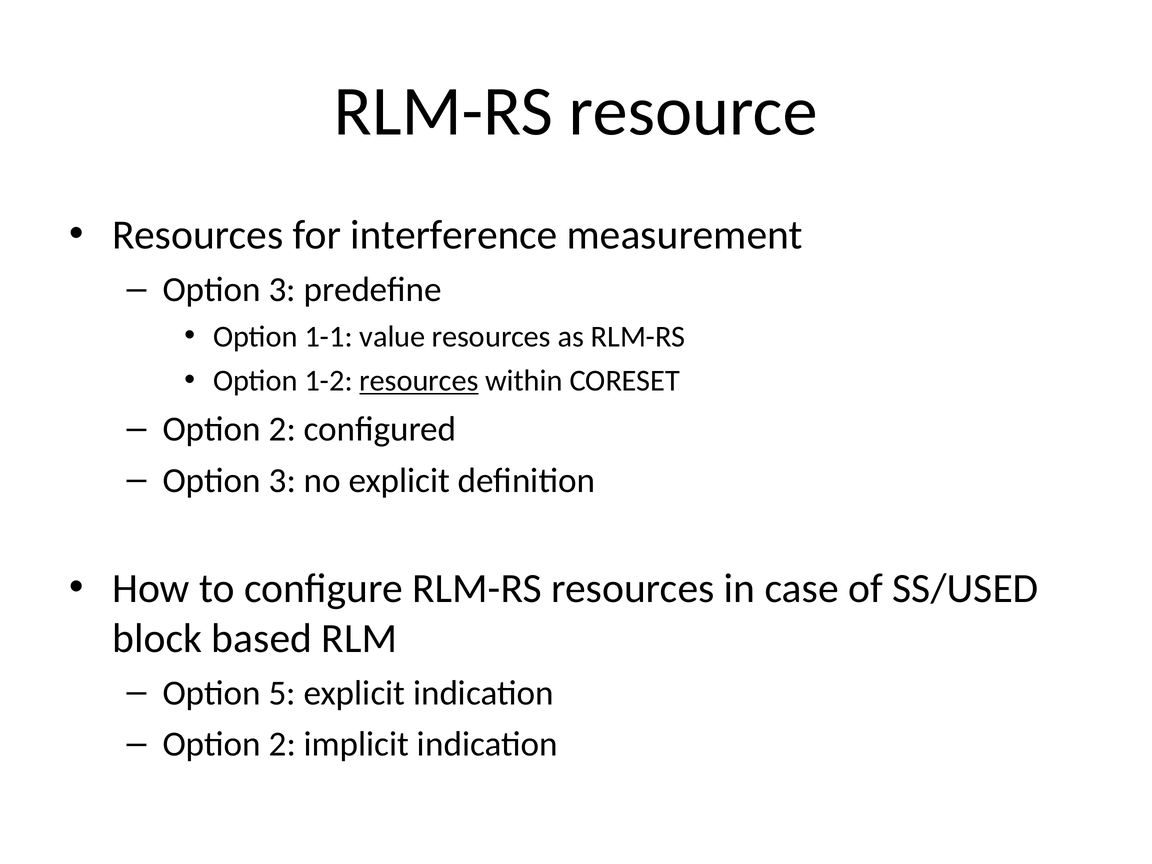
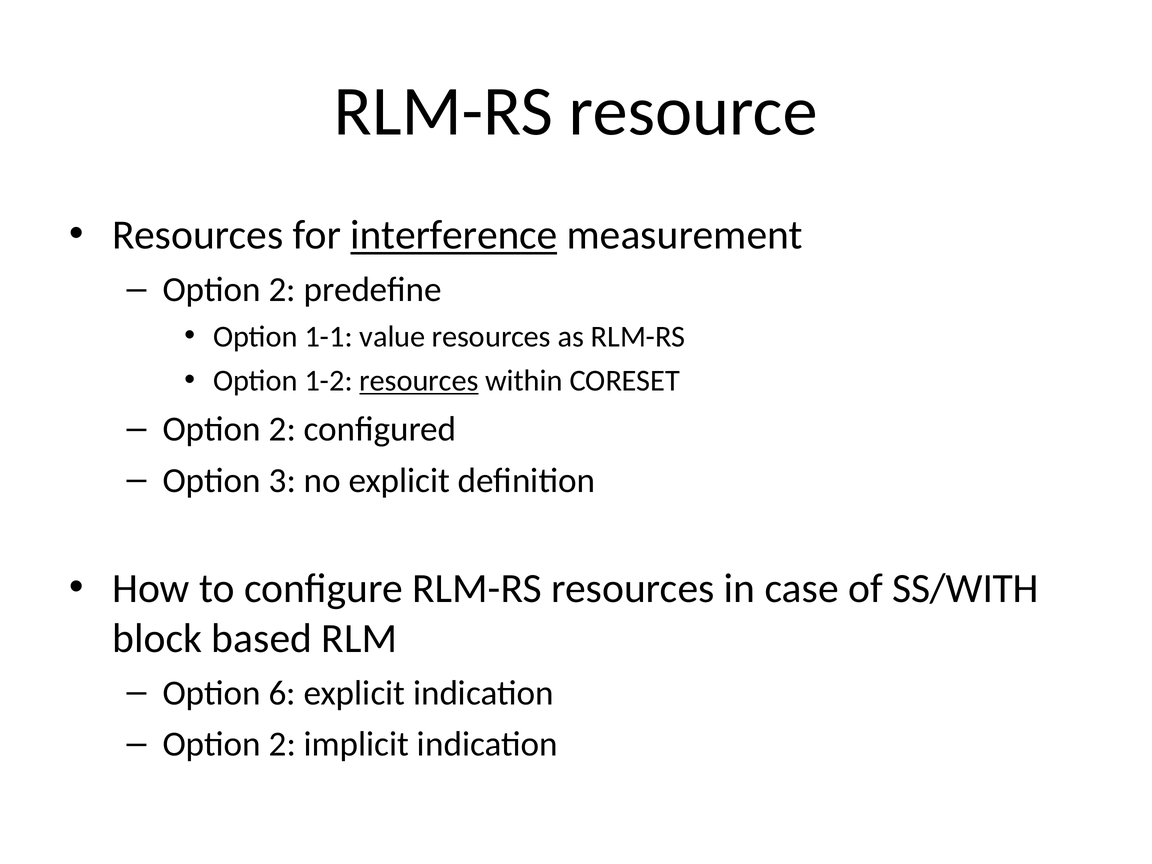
interference underline: none -> present (454, 235)
3: 3 -> 2 (282, 290)
SS/USED: SS/USED -> SS/WITH (966, 588)
5: 5 -> 6 (282, 693)
